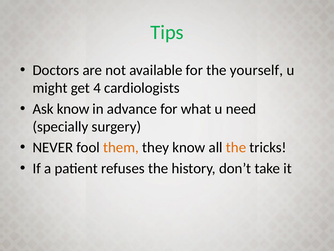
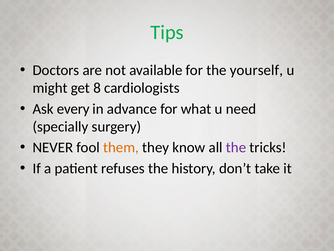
4: 4 -> 8 (97, 88)
Ask know: know -> every (73, 109)
the colour: orange -> purple (236, 147)
